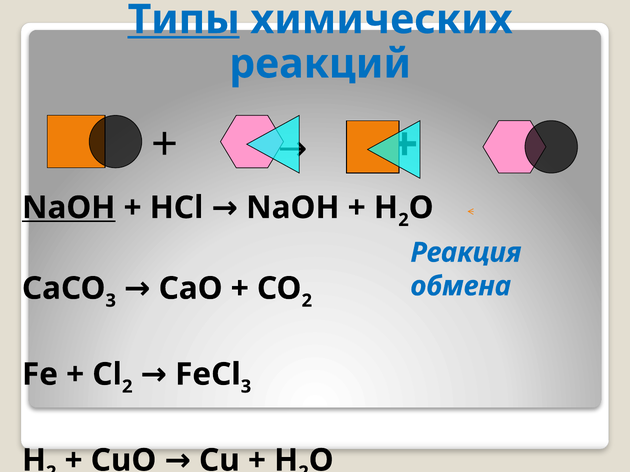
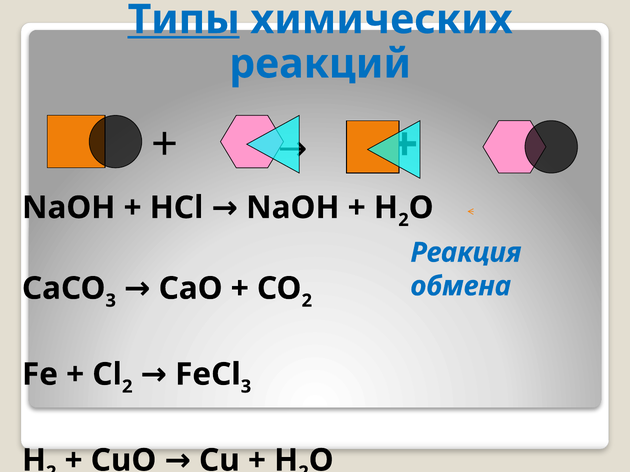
NaOH underline: present -> none (69, 208)
